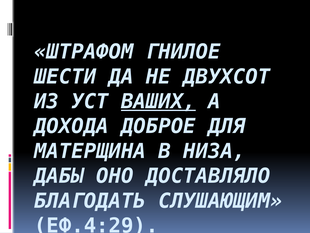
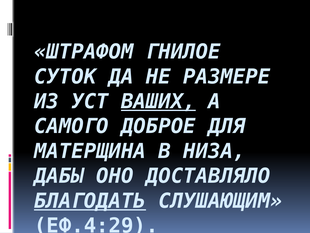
ШЕСТИ: ШЕСТИ -> СУТОК (65, 77)
ДВУХСОТ: ДВУХСОТ -> РАЗМЕРЕ (227, 77)
ДОХОДА: ДОХОДА -> САМОГО (71, 126)
БЛАГОДАТЬ underline: none -> present (90, 201)
